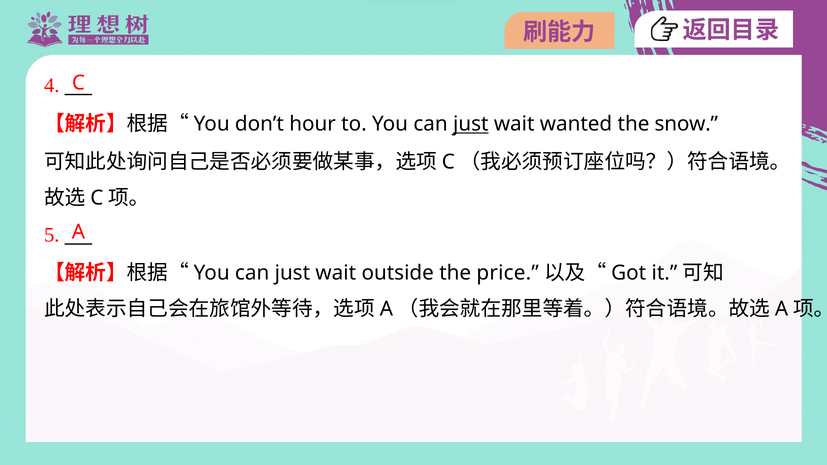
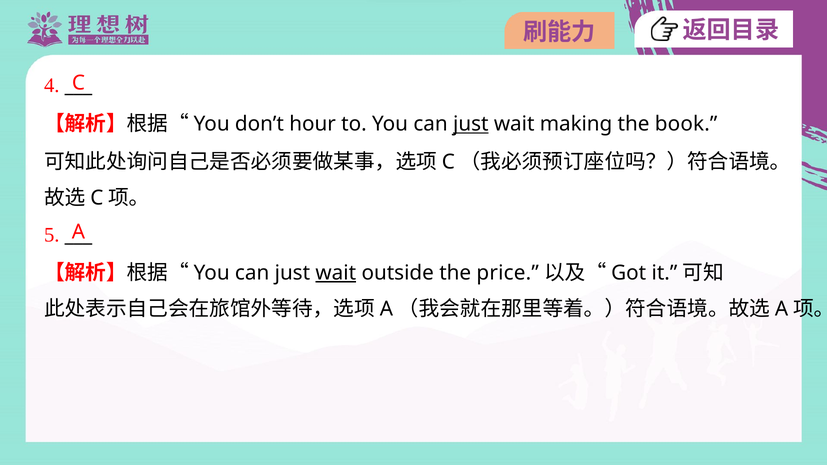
wanted: wanted -> making (576, 124)
snow: snow -> book (686, 124)
wait underline: none -> present (336, 273)
